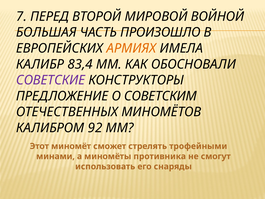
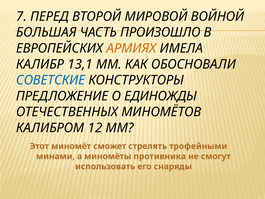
83,4: 83,4 -> 13,1 (80, 64)
СОВЕТСКИЕ colour: purple -> blue (51, 80)
СОВЕТСКИМ: СОВЕТСКИМ -> ЕДИНОЖДЫ (161, 96)
92: 92 -> 12 (95, 128)
